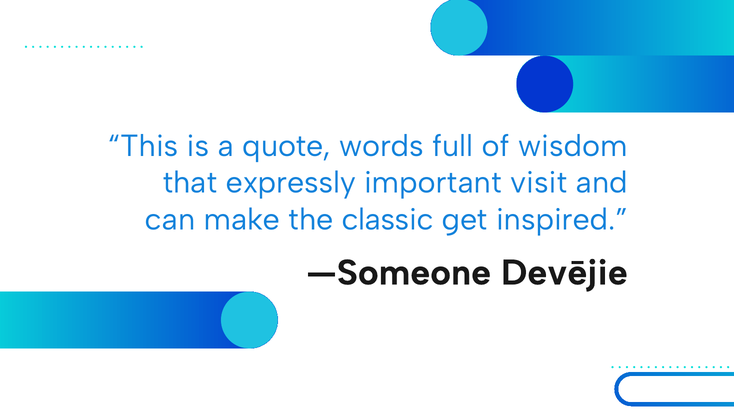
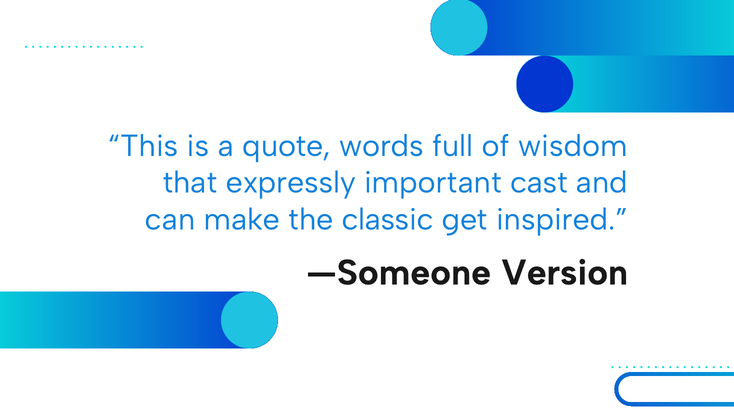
visit: visit -> cast (539, 183)
Devējie: Devējie -> Version (565, 273)
